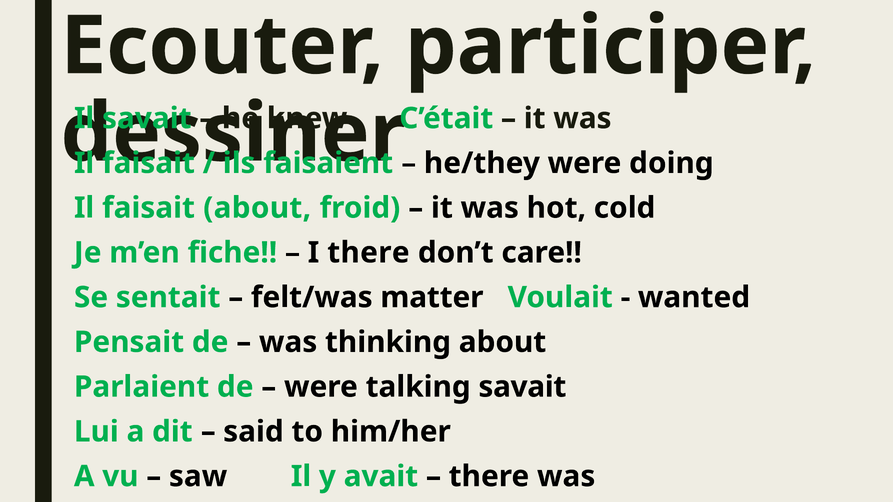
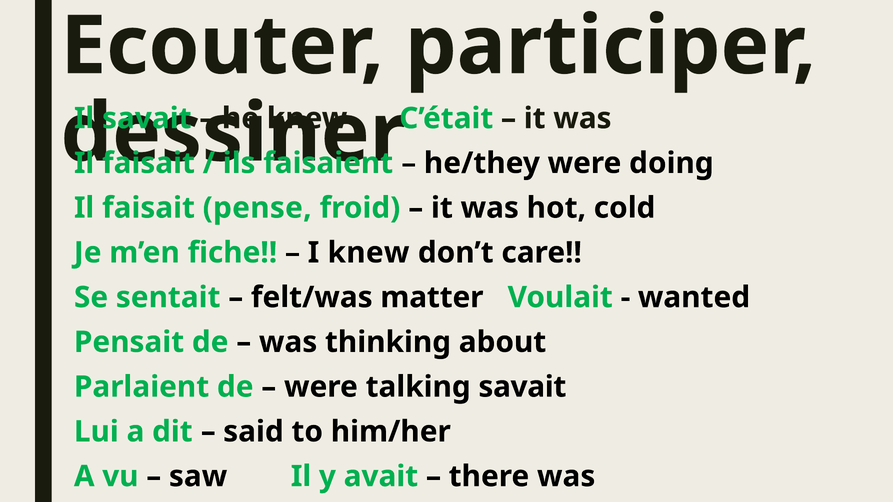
faisait about: about -> pense (257, 208)
I there: there -> knew (368, 253)
